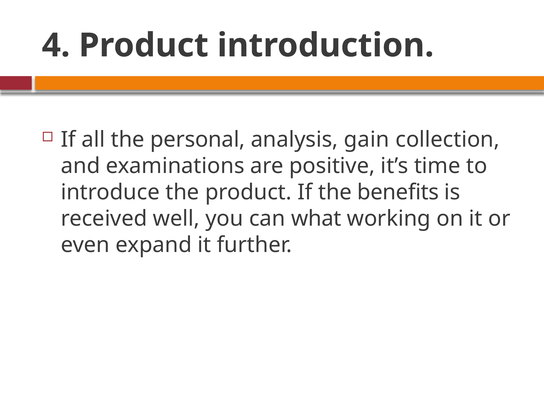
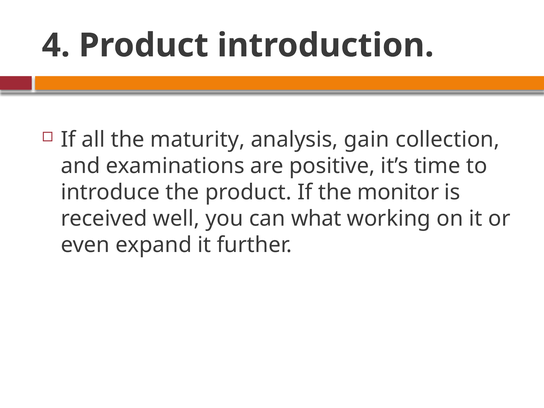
personal: personal -> maturity (198, 140)
benefits: benefits -> monitor (398, 192)
